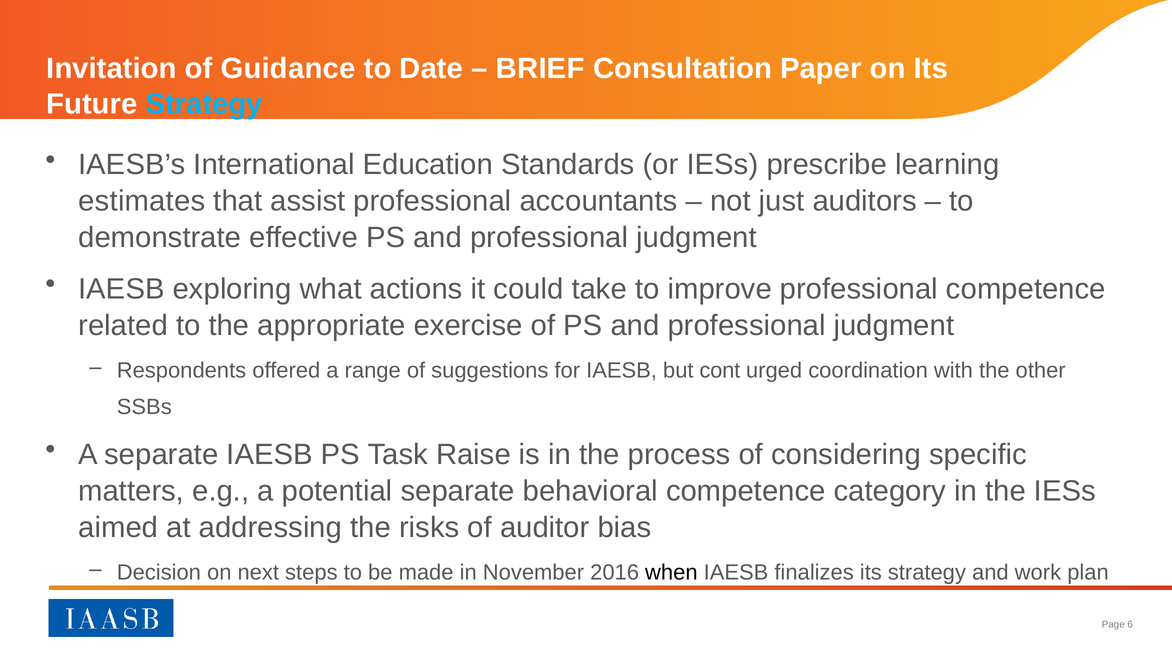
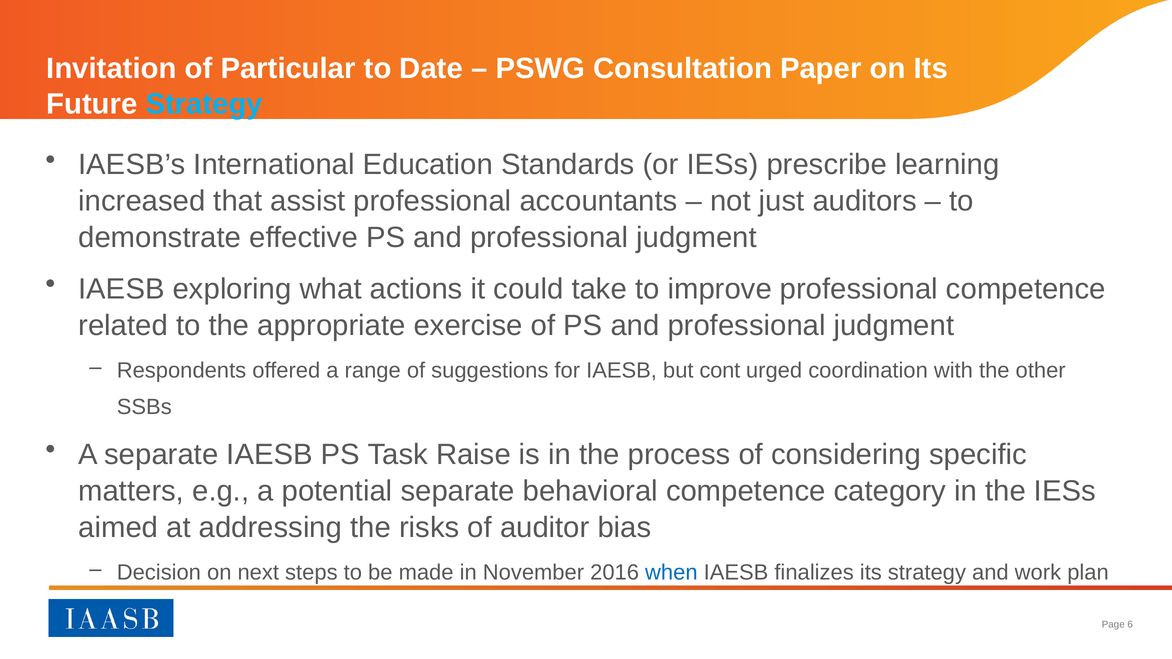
Guidance: Guidance -> Particular (288, 69)
BRIEF: BRIEF -> PSWG (540, 69)
estimates: estimates -> increased (142, 201)
when colour: black -> blue (671, 573)
